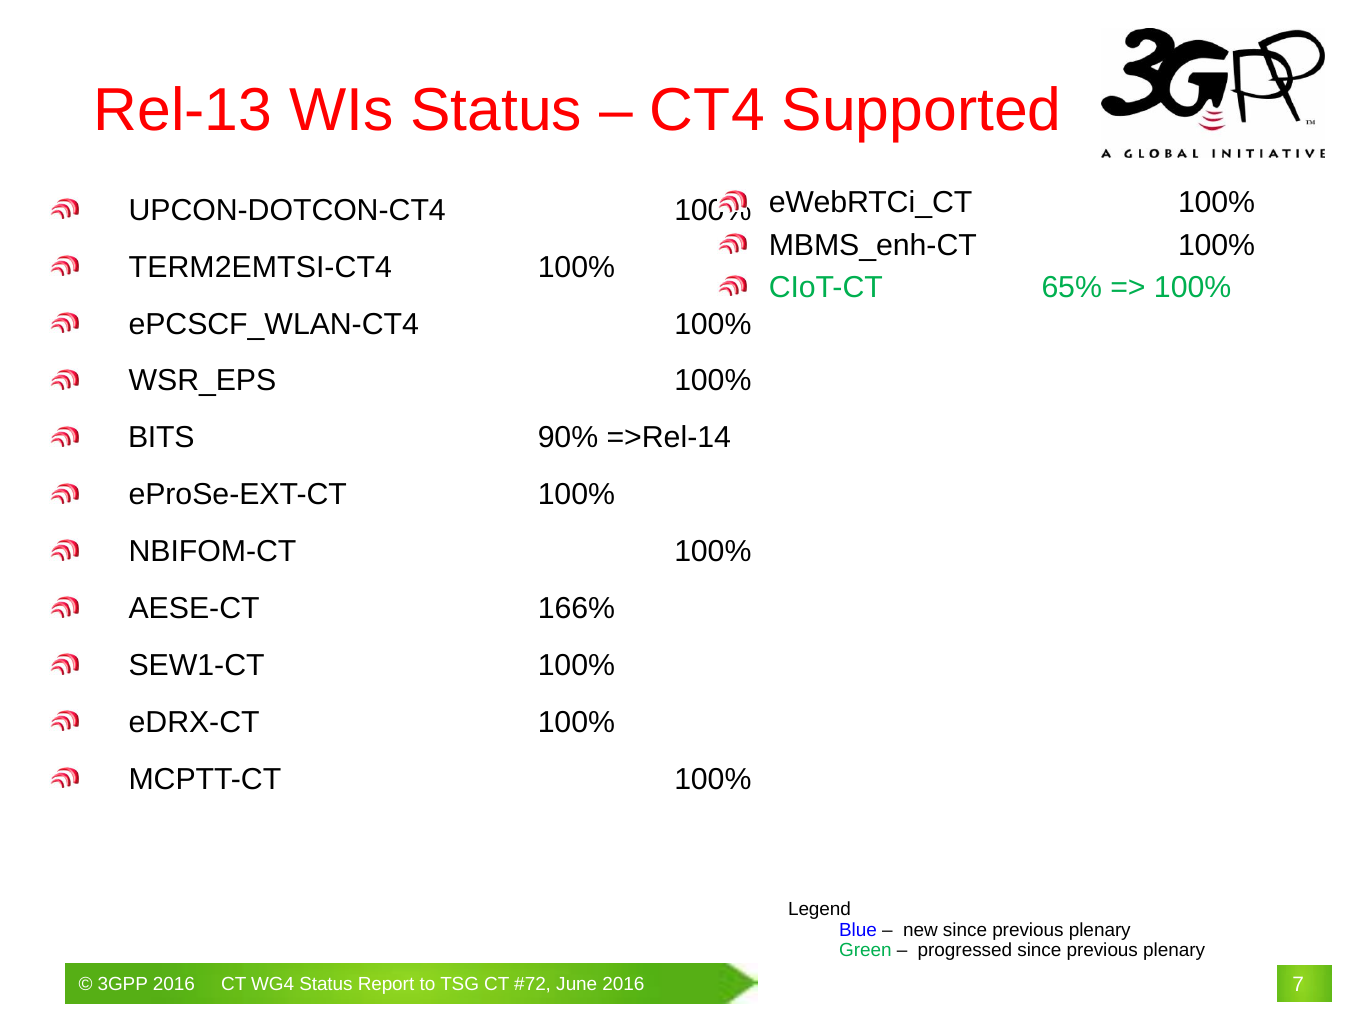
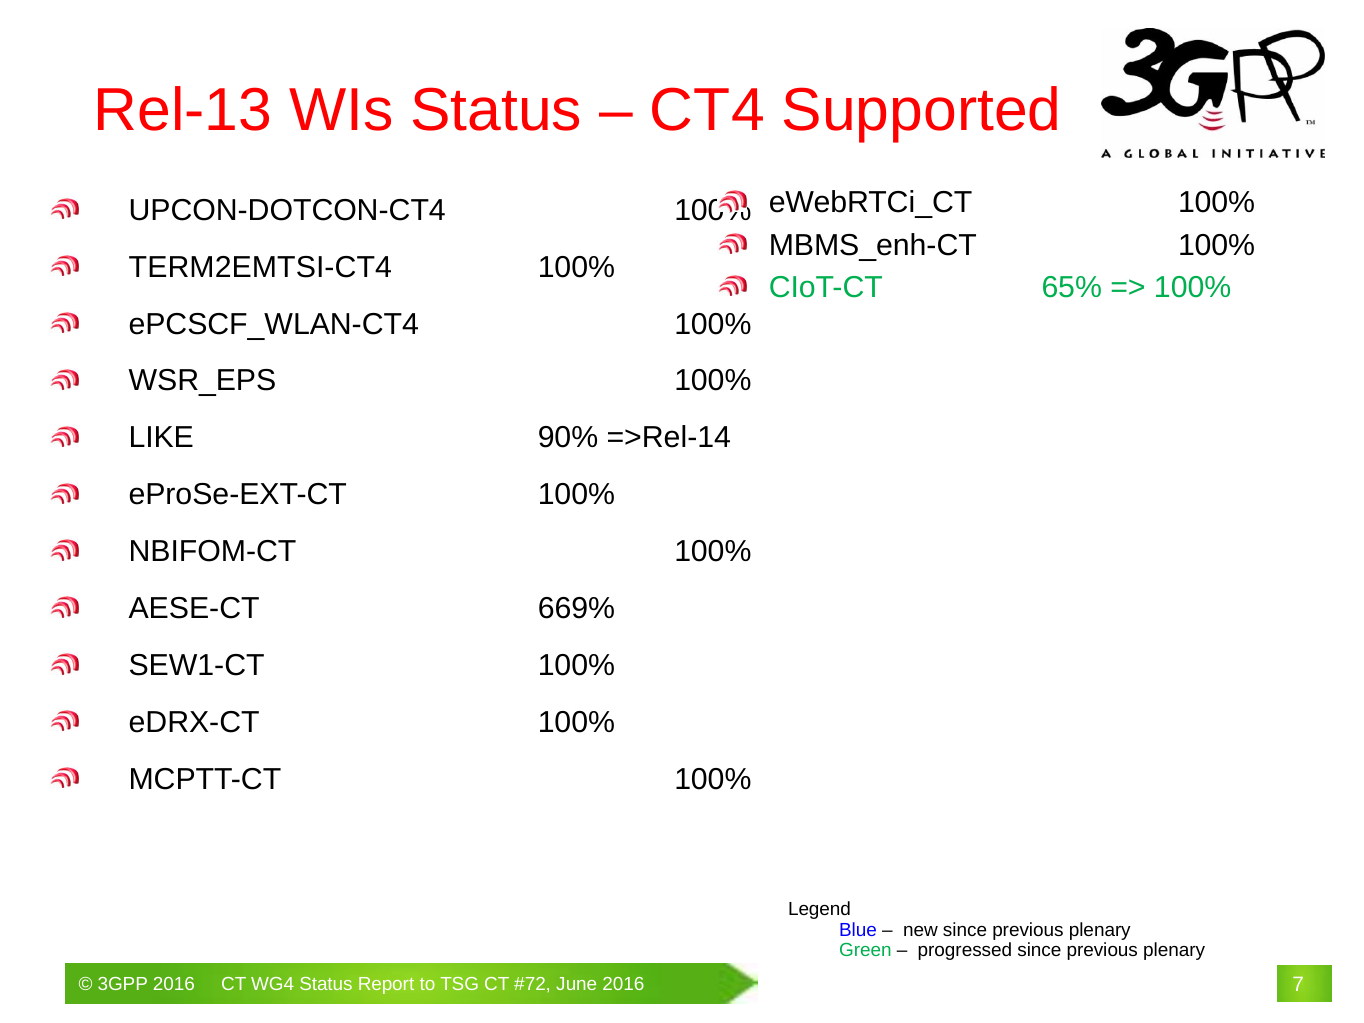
BITS: BITS -> LIKE (161, 438)
166%: 166% -> 669% (577, 609)
